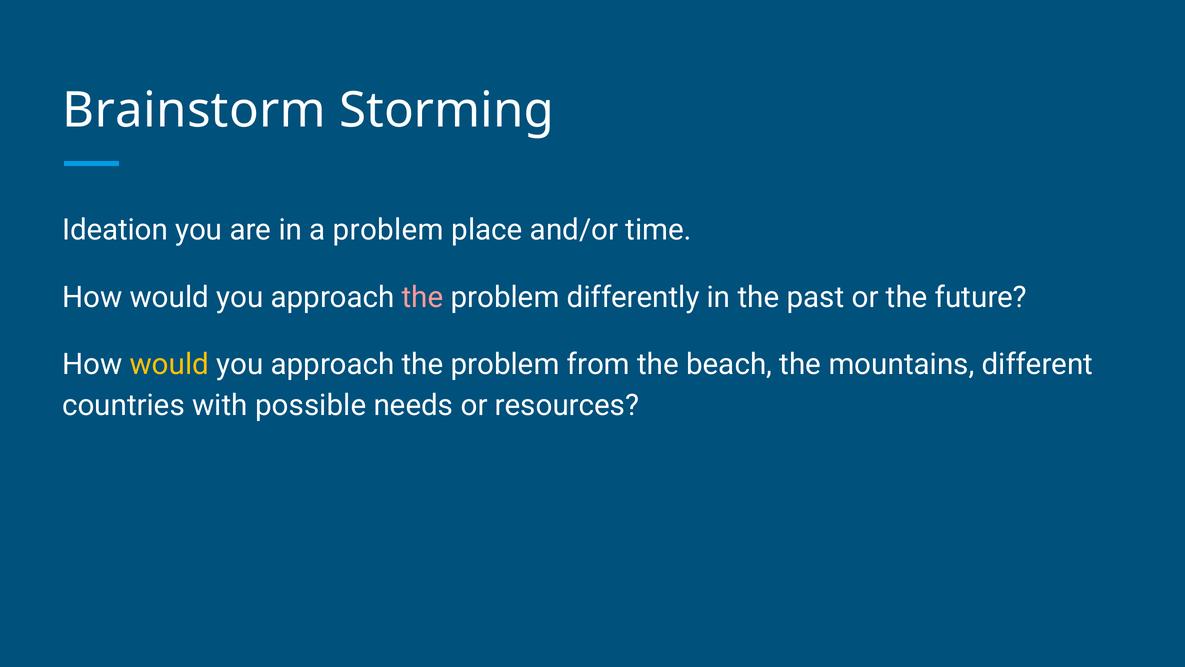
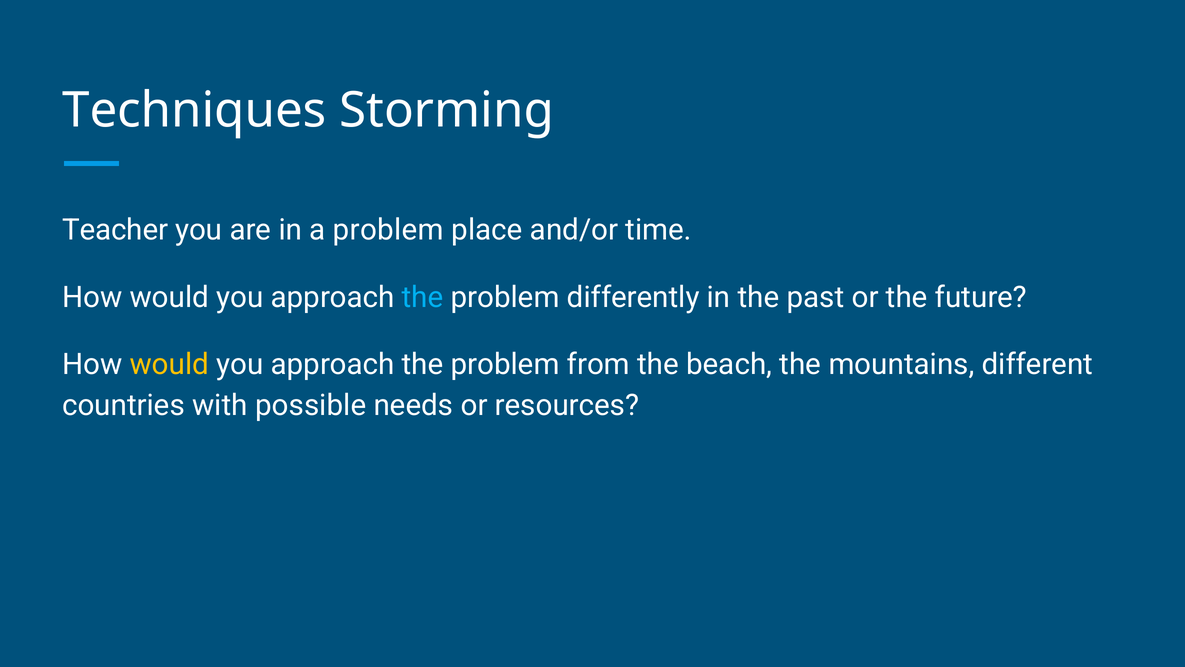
Brainstorm: Brainstorm -> Techniques (194, 110)
Ideation: Ideation -> Teacher (115, 230)
the colour: pink -> light blue (423, 297)
